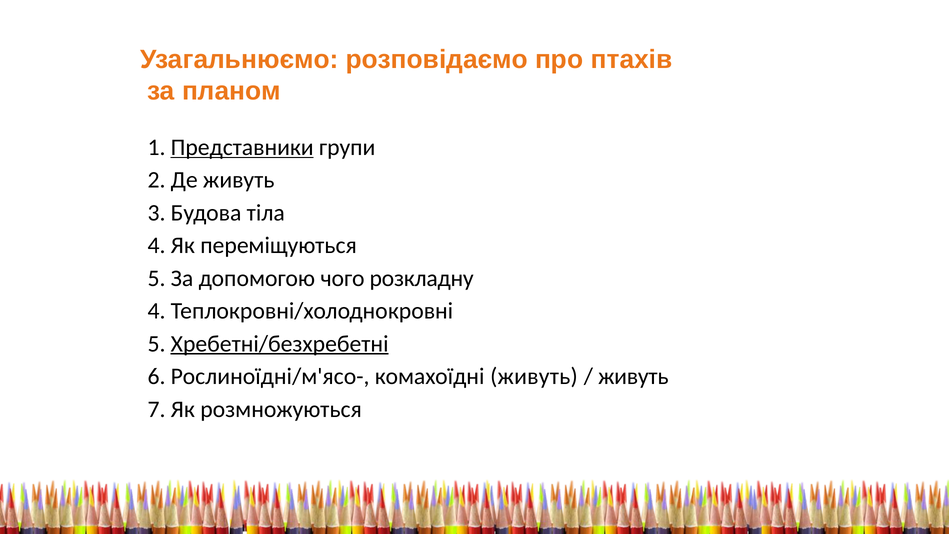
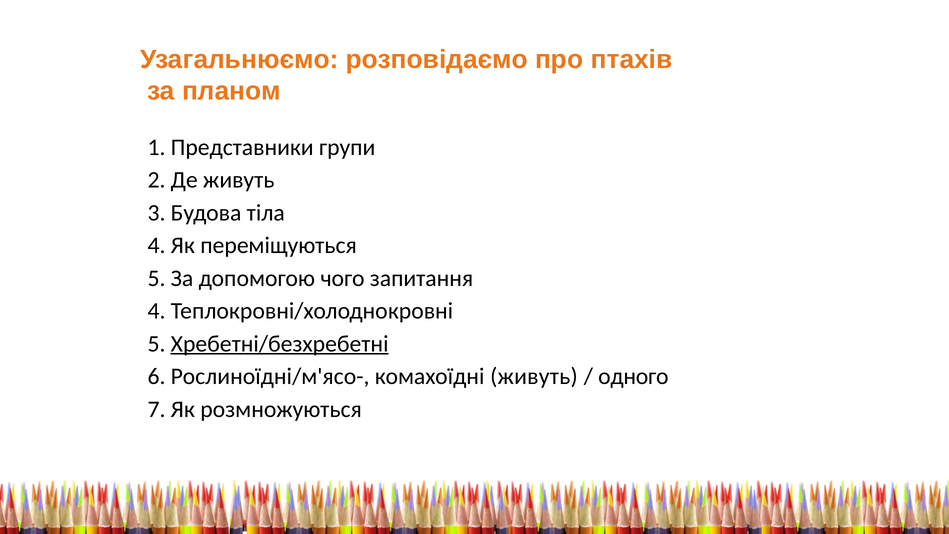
Представники underline: present -> none (242, 147)
розкладну: розкладну -> запитання (422, 278)
живуть: живуть -> одного (633, 376)
